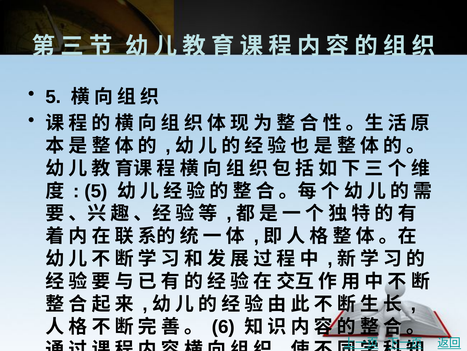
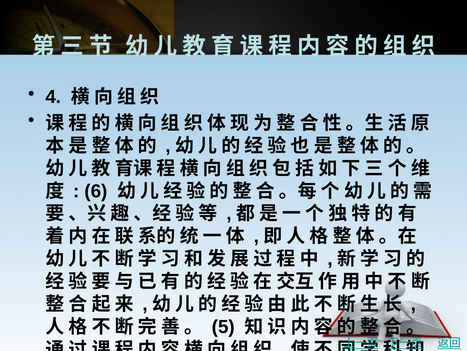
5: 5 -> 4 (53, 97)
5: 5 -> 6 (96, 191)
6: 6 -> 5 (223, 326)
